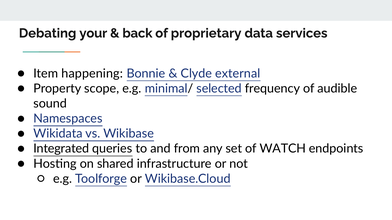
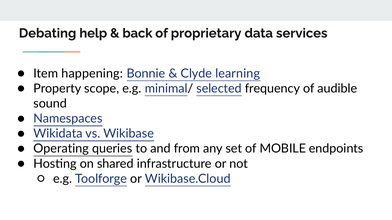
your: your -> help (93, 33)
external: external -> learning (238, 74)
Integrated: Integrated -> Operating (61, 149)
WATCH: WATCH -> MOBILE (283, 149)
